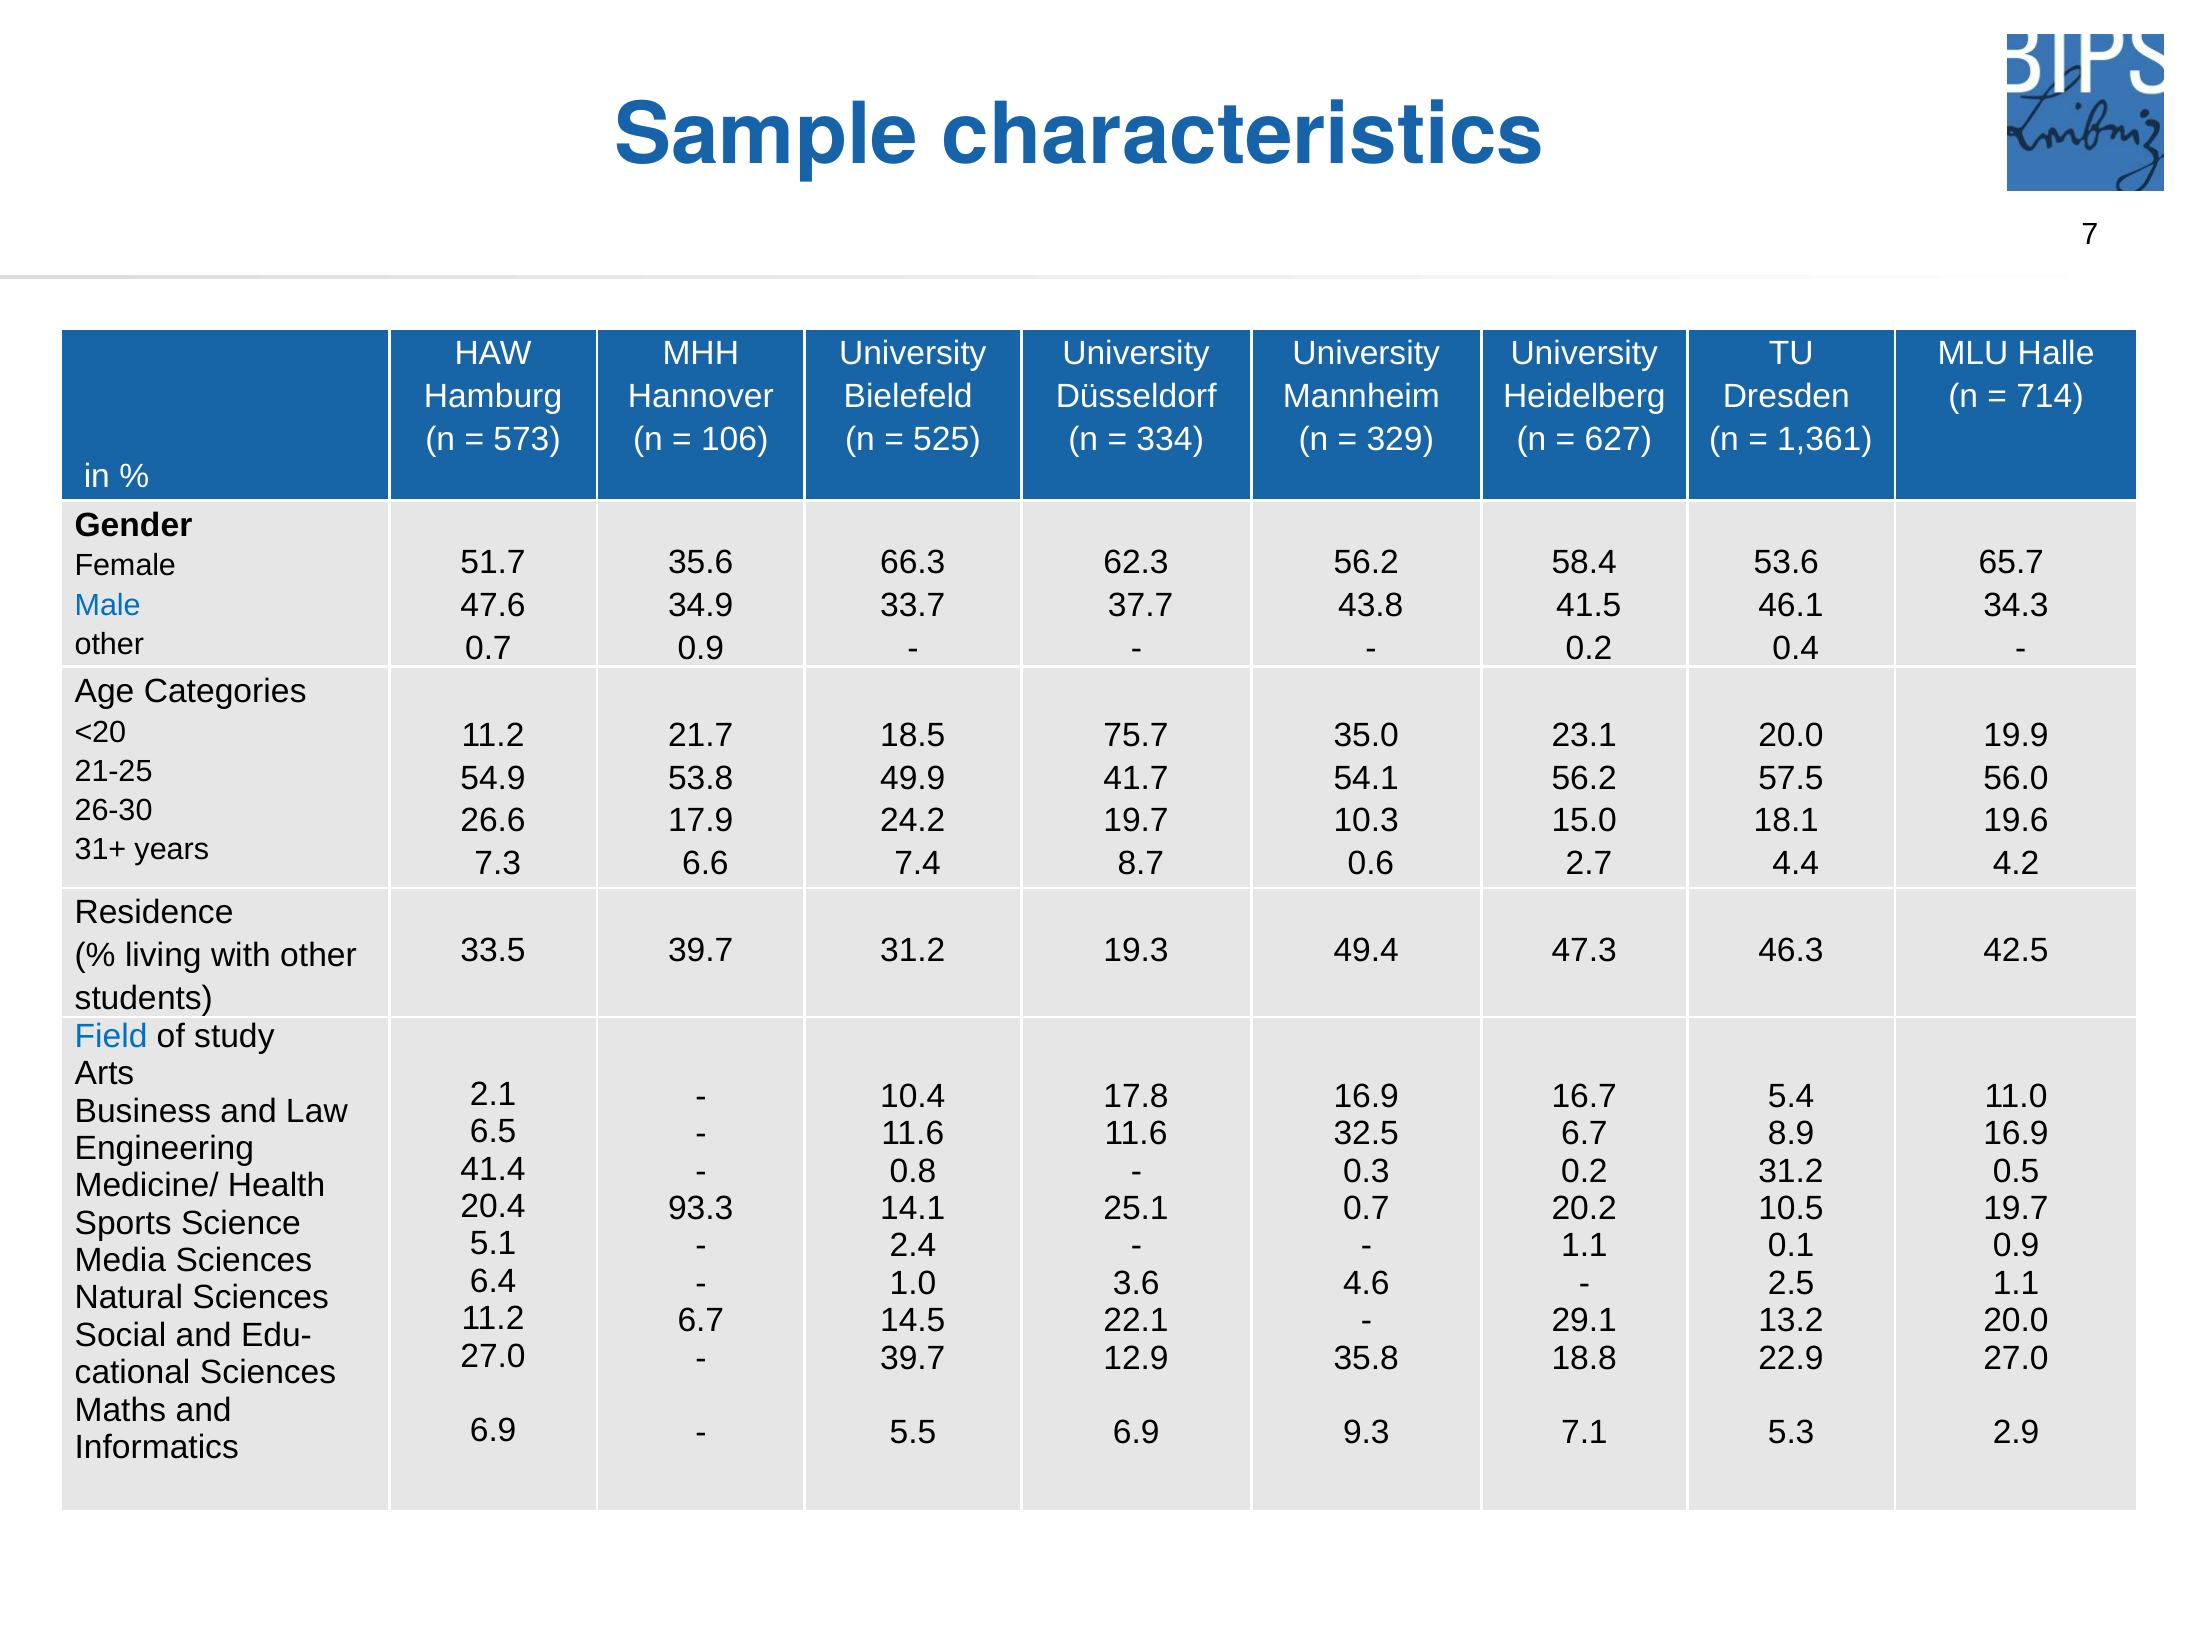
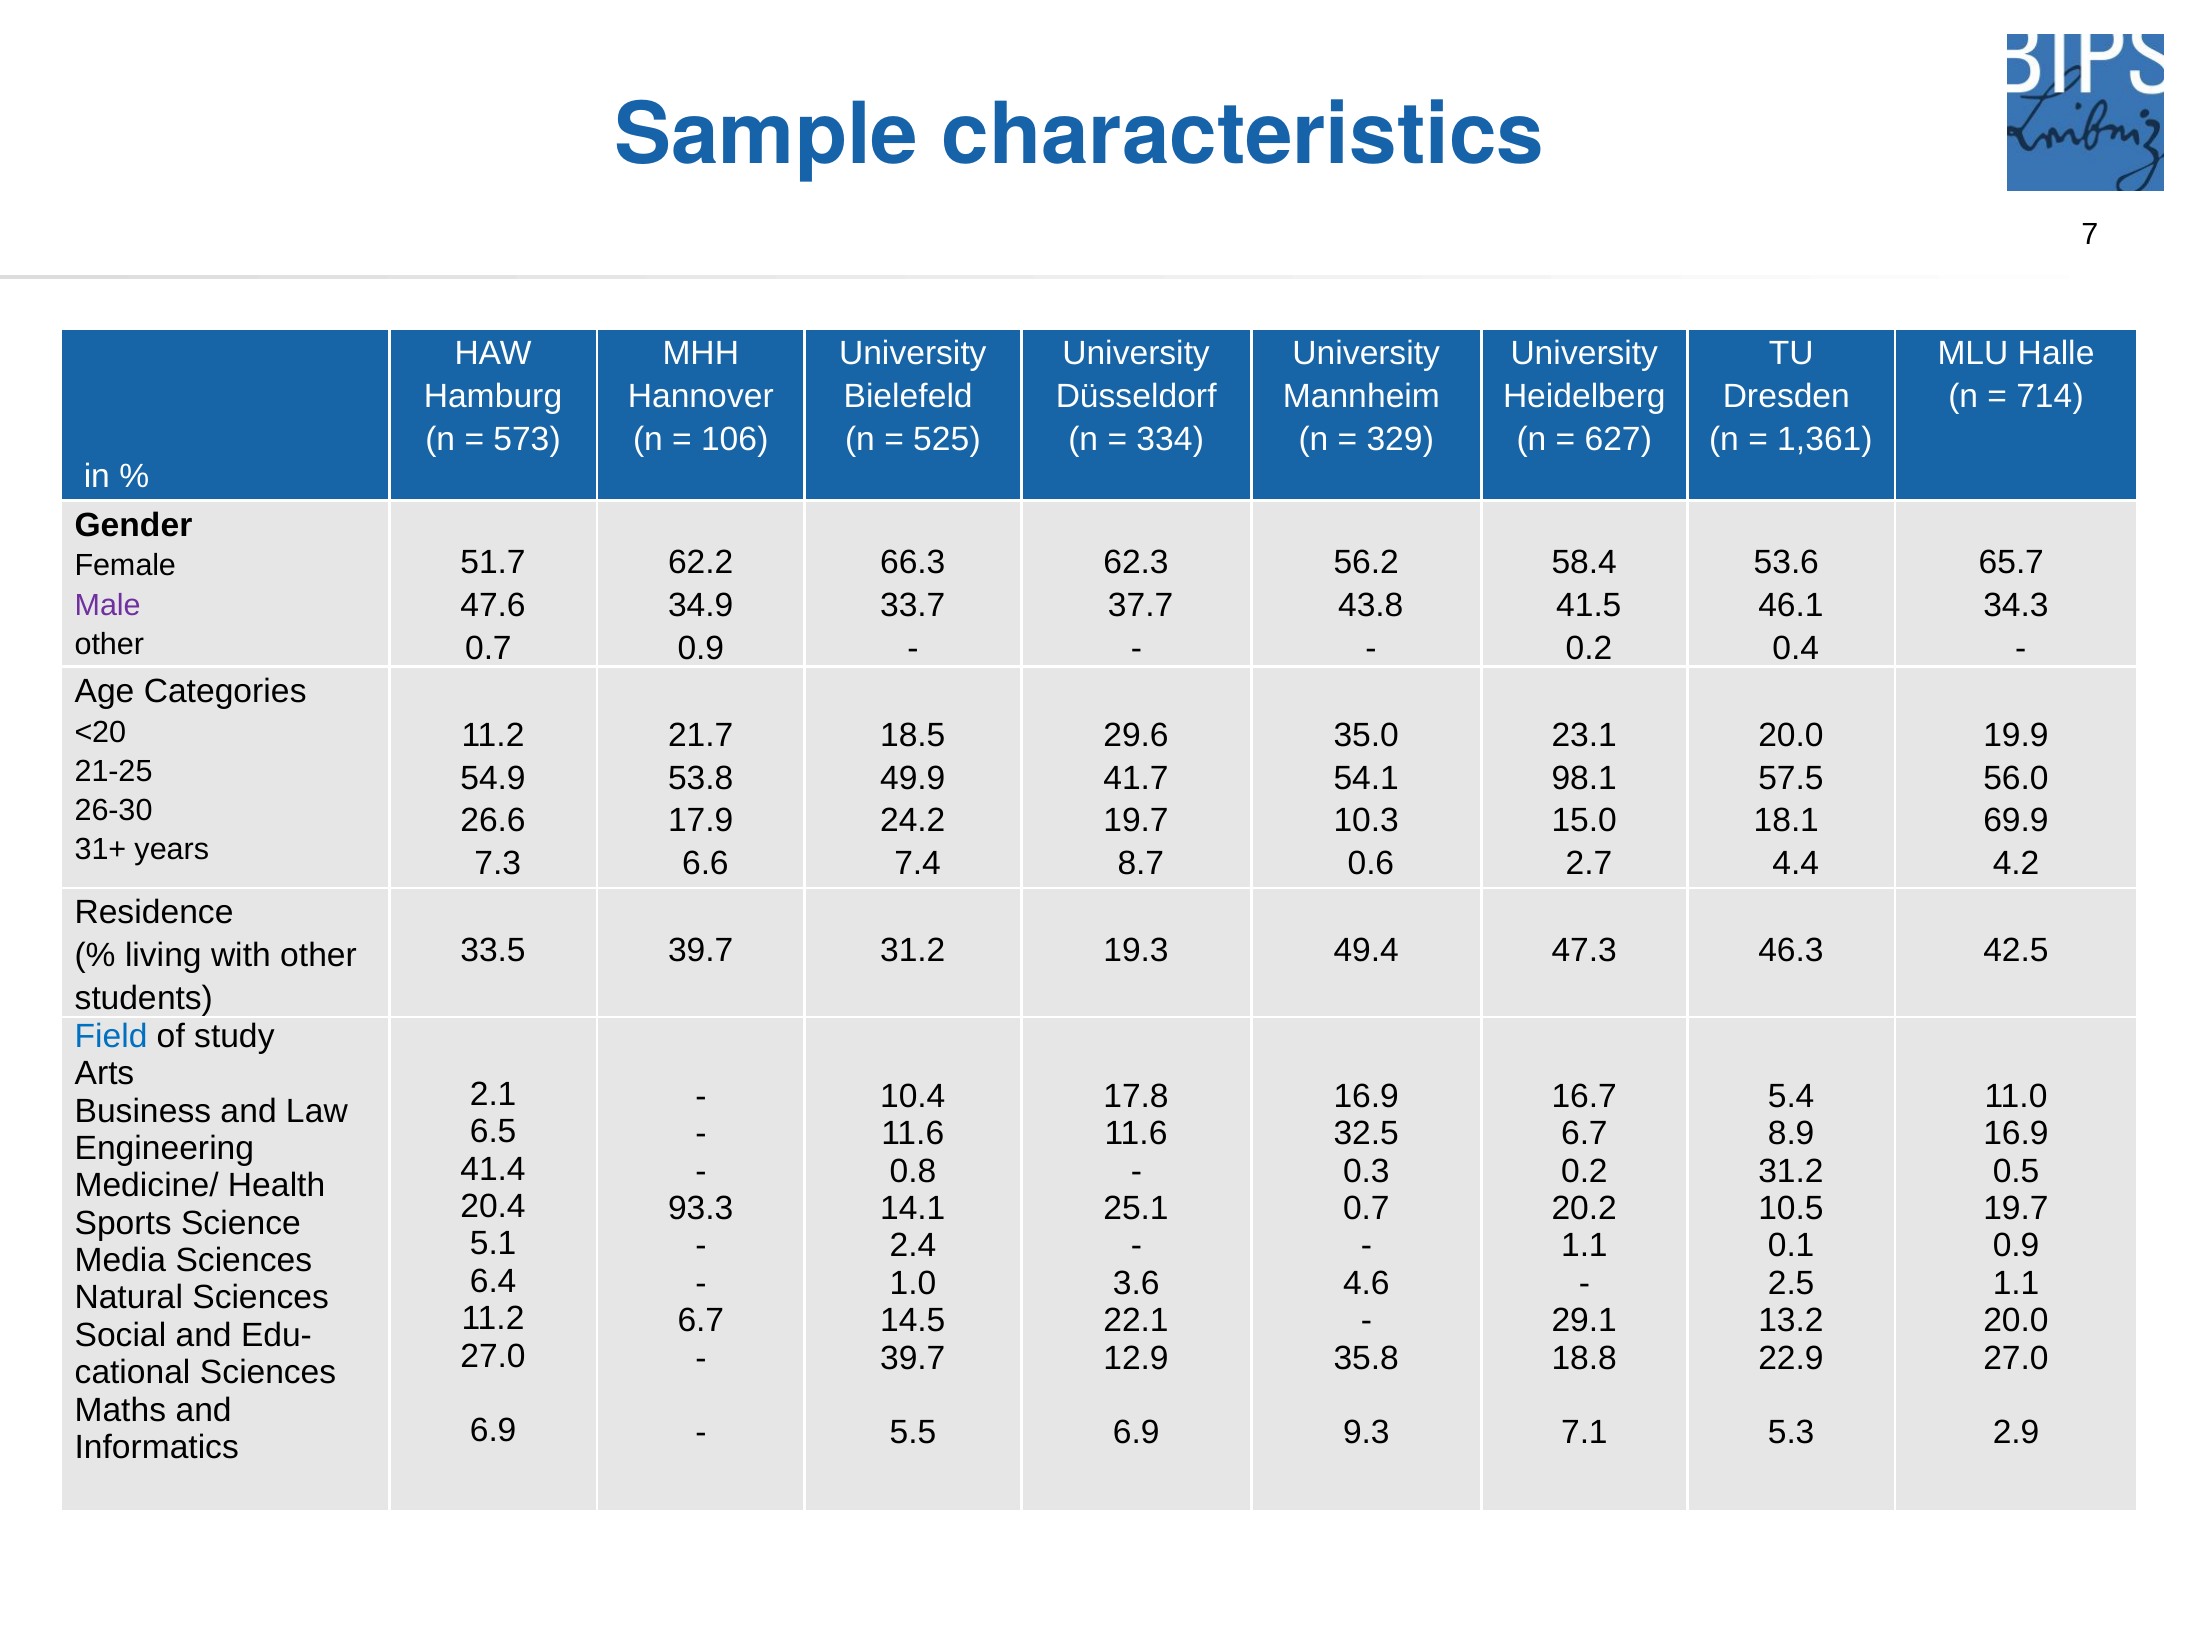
35.6: 35.6 -> 62.2 (701, 562)
Male colour: blue -> purple (108, 605)
75.7: 75.7 -> 29.6 (1136, 735)
56.2: 56.2 -> 98.1 (1584, 778)
19.6: 19.6 -> 69.9 (2016, 821)
